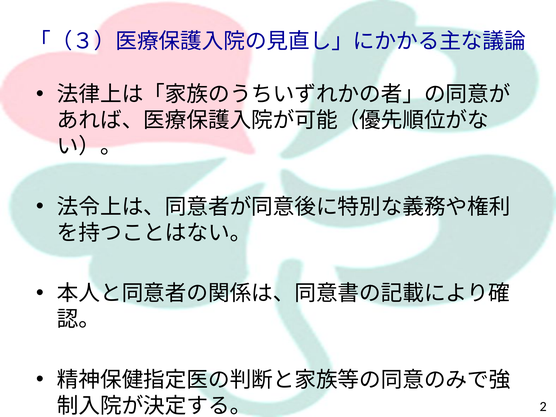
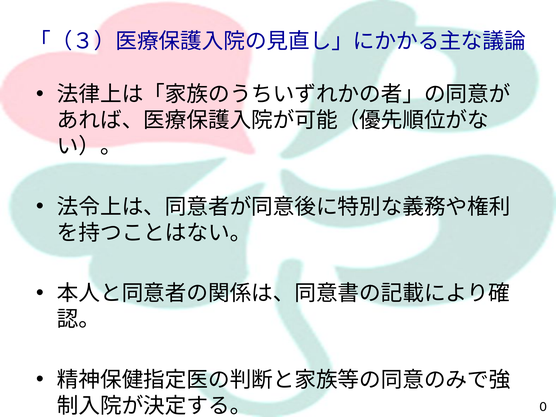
2: 2 -> 0 (543, 407)
